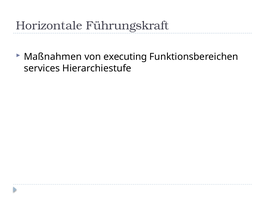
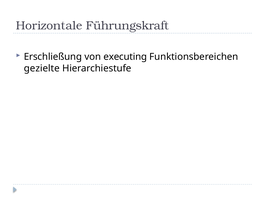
Maßnahmen: Maßnahmen -> Erschließung (53, 57)
services: services -> gezielte (42, 68)
